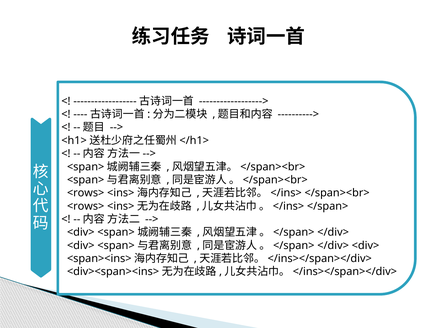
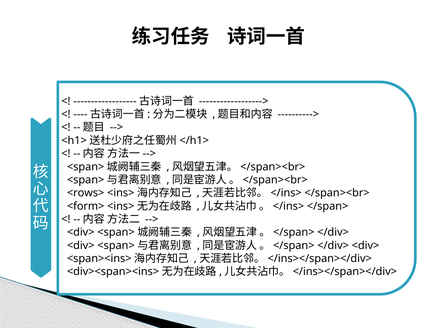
<rows>: <rows> -> <form> (86, 206)
